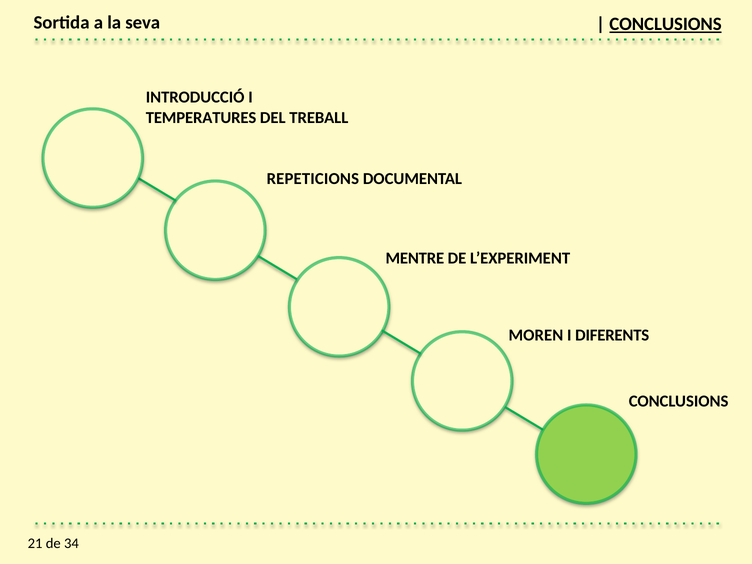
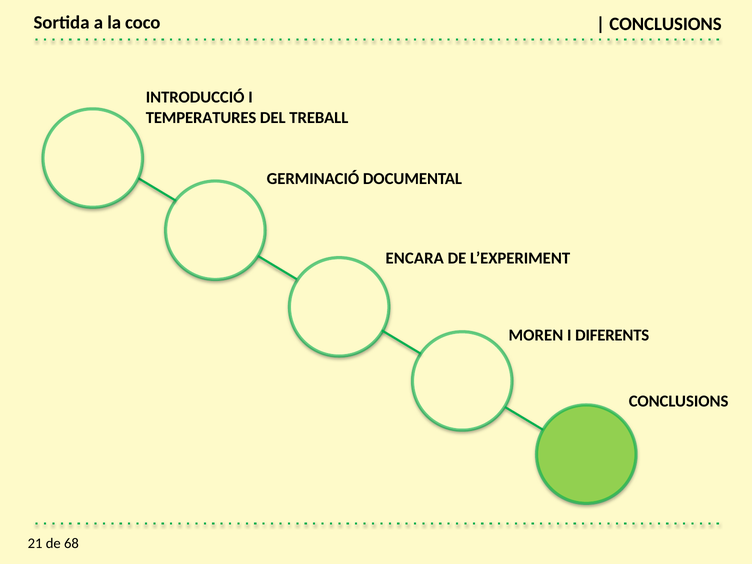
seva: seva -> coco (143, 23)
CONCLUSIONS underline: present -> none (665, 24)
REPETICIONS: REPETICIONS -> GERMINACIÓ (313, 179)
MENTRE: MENTRE -> ENCARA (415, 258)
34: 34 -> 68 (71, 543)
